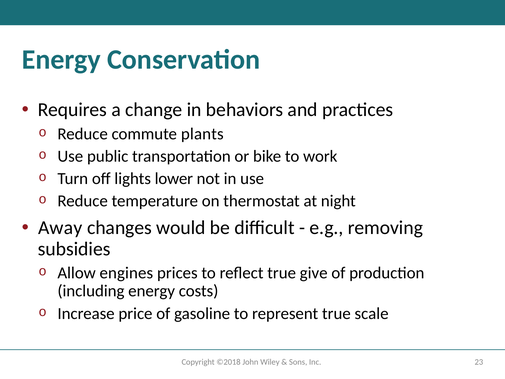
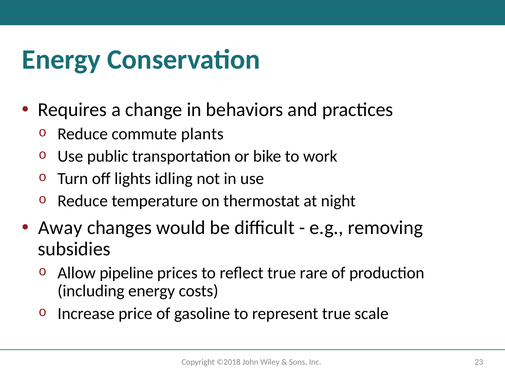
lower: lower -> idling (174, 178)
engines: engines -> pipeline (126, 273)
give: give -> rare (314, 273)
